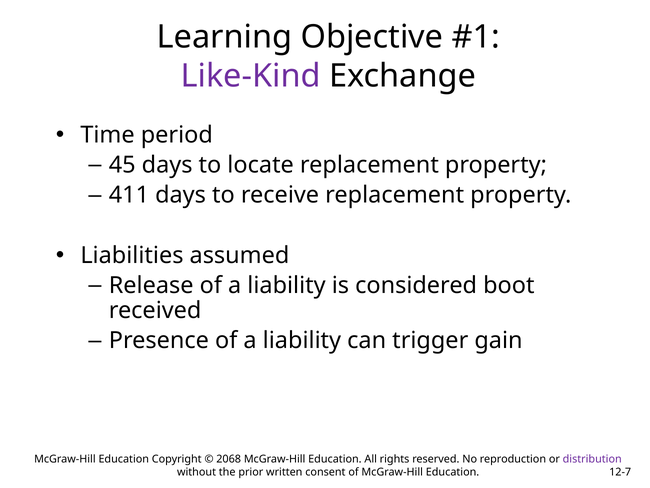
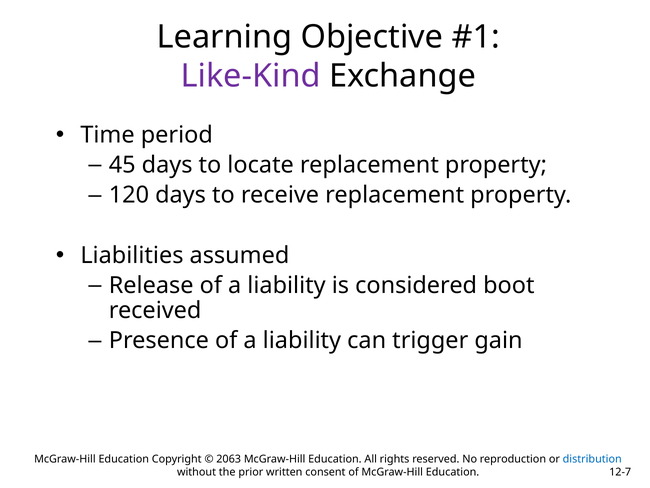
411: 411 -> 120 (129, 195)
2068: 2068 -> 2063 (229, 459)
distribution colour: purple -> blue (592, 459)
